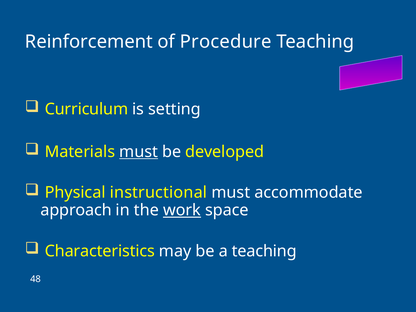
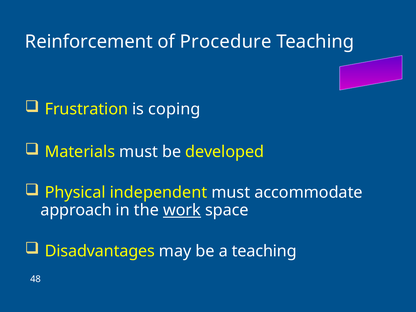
Curriculum: Curriculum -> Frustration (86, 109)
setting: setting -> coping (174, 109)
must underline: present -> none (139, 152)
instructional: instructional -> independent (159, 193)
Characteristics: Characteristics -> Disadvantages (100, 251)
